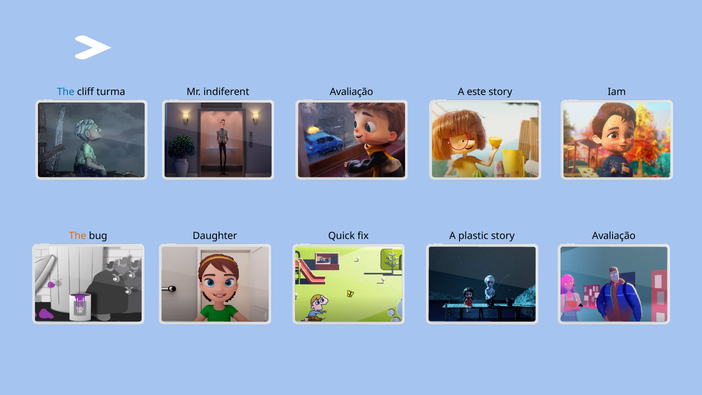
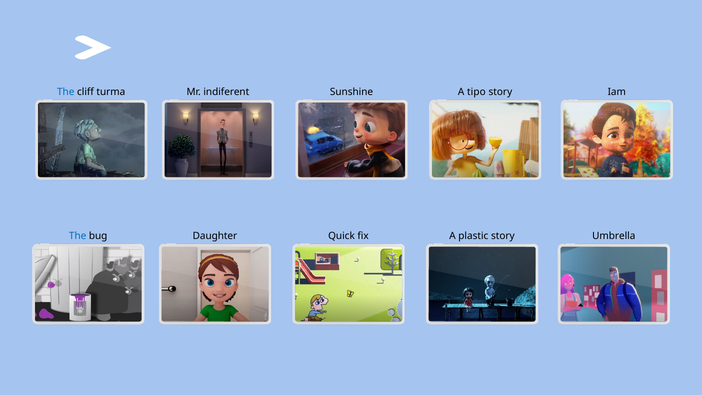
indiferent Avaliação: Avaliação -> Sunshine (352, 92)
este: este -> tipo (476, 92)
The colour: orange -> blue (78, 236)
story Avaliação: Avaliação -> Umbrella (614, 236)
